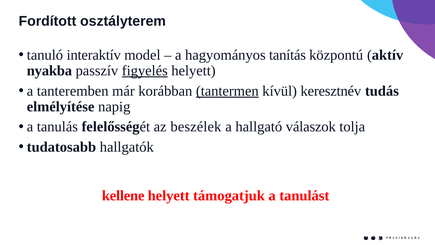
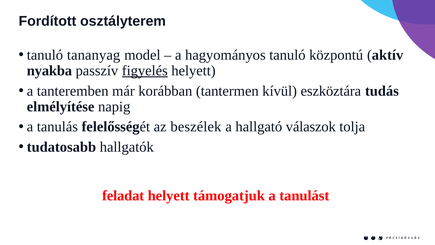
interaktív: interaktív -> tananyag (94, 55)
hagyományos tanítás: tanítás -> tanuló (287, 55)
tantermen underline: present -> none (227, 91)
keresztnév: keresztnév -> eszköztára (331, 91)
kellene: kellene -> feladat (123, 195)
